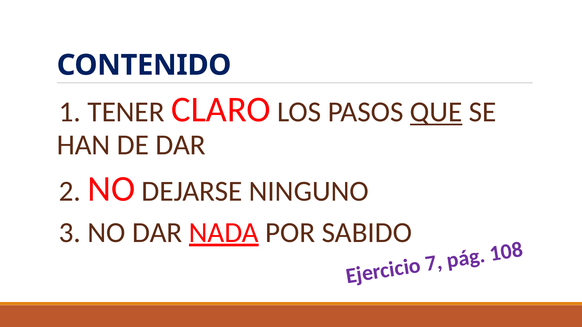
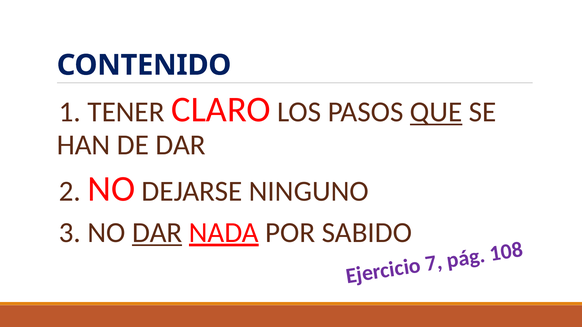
DAR underline: none -> present (157, 233)
